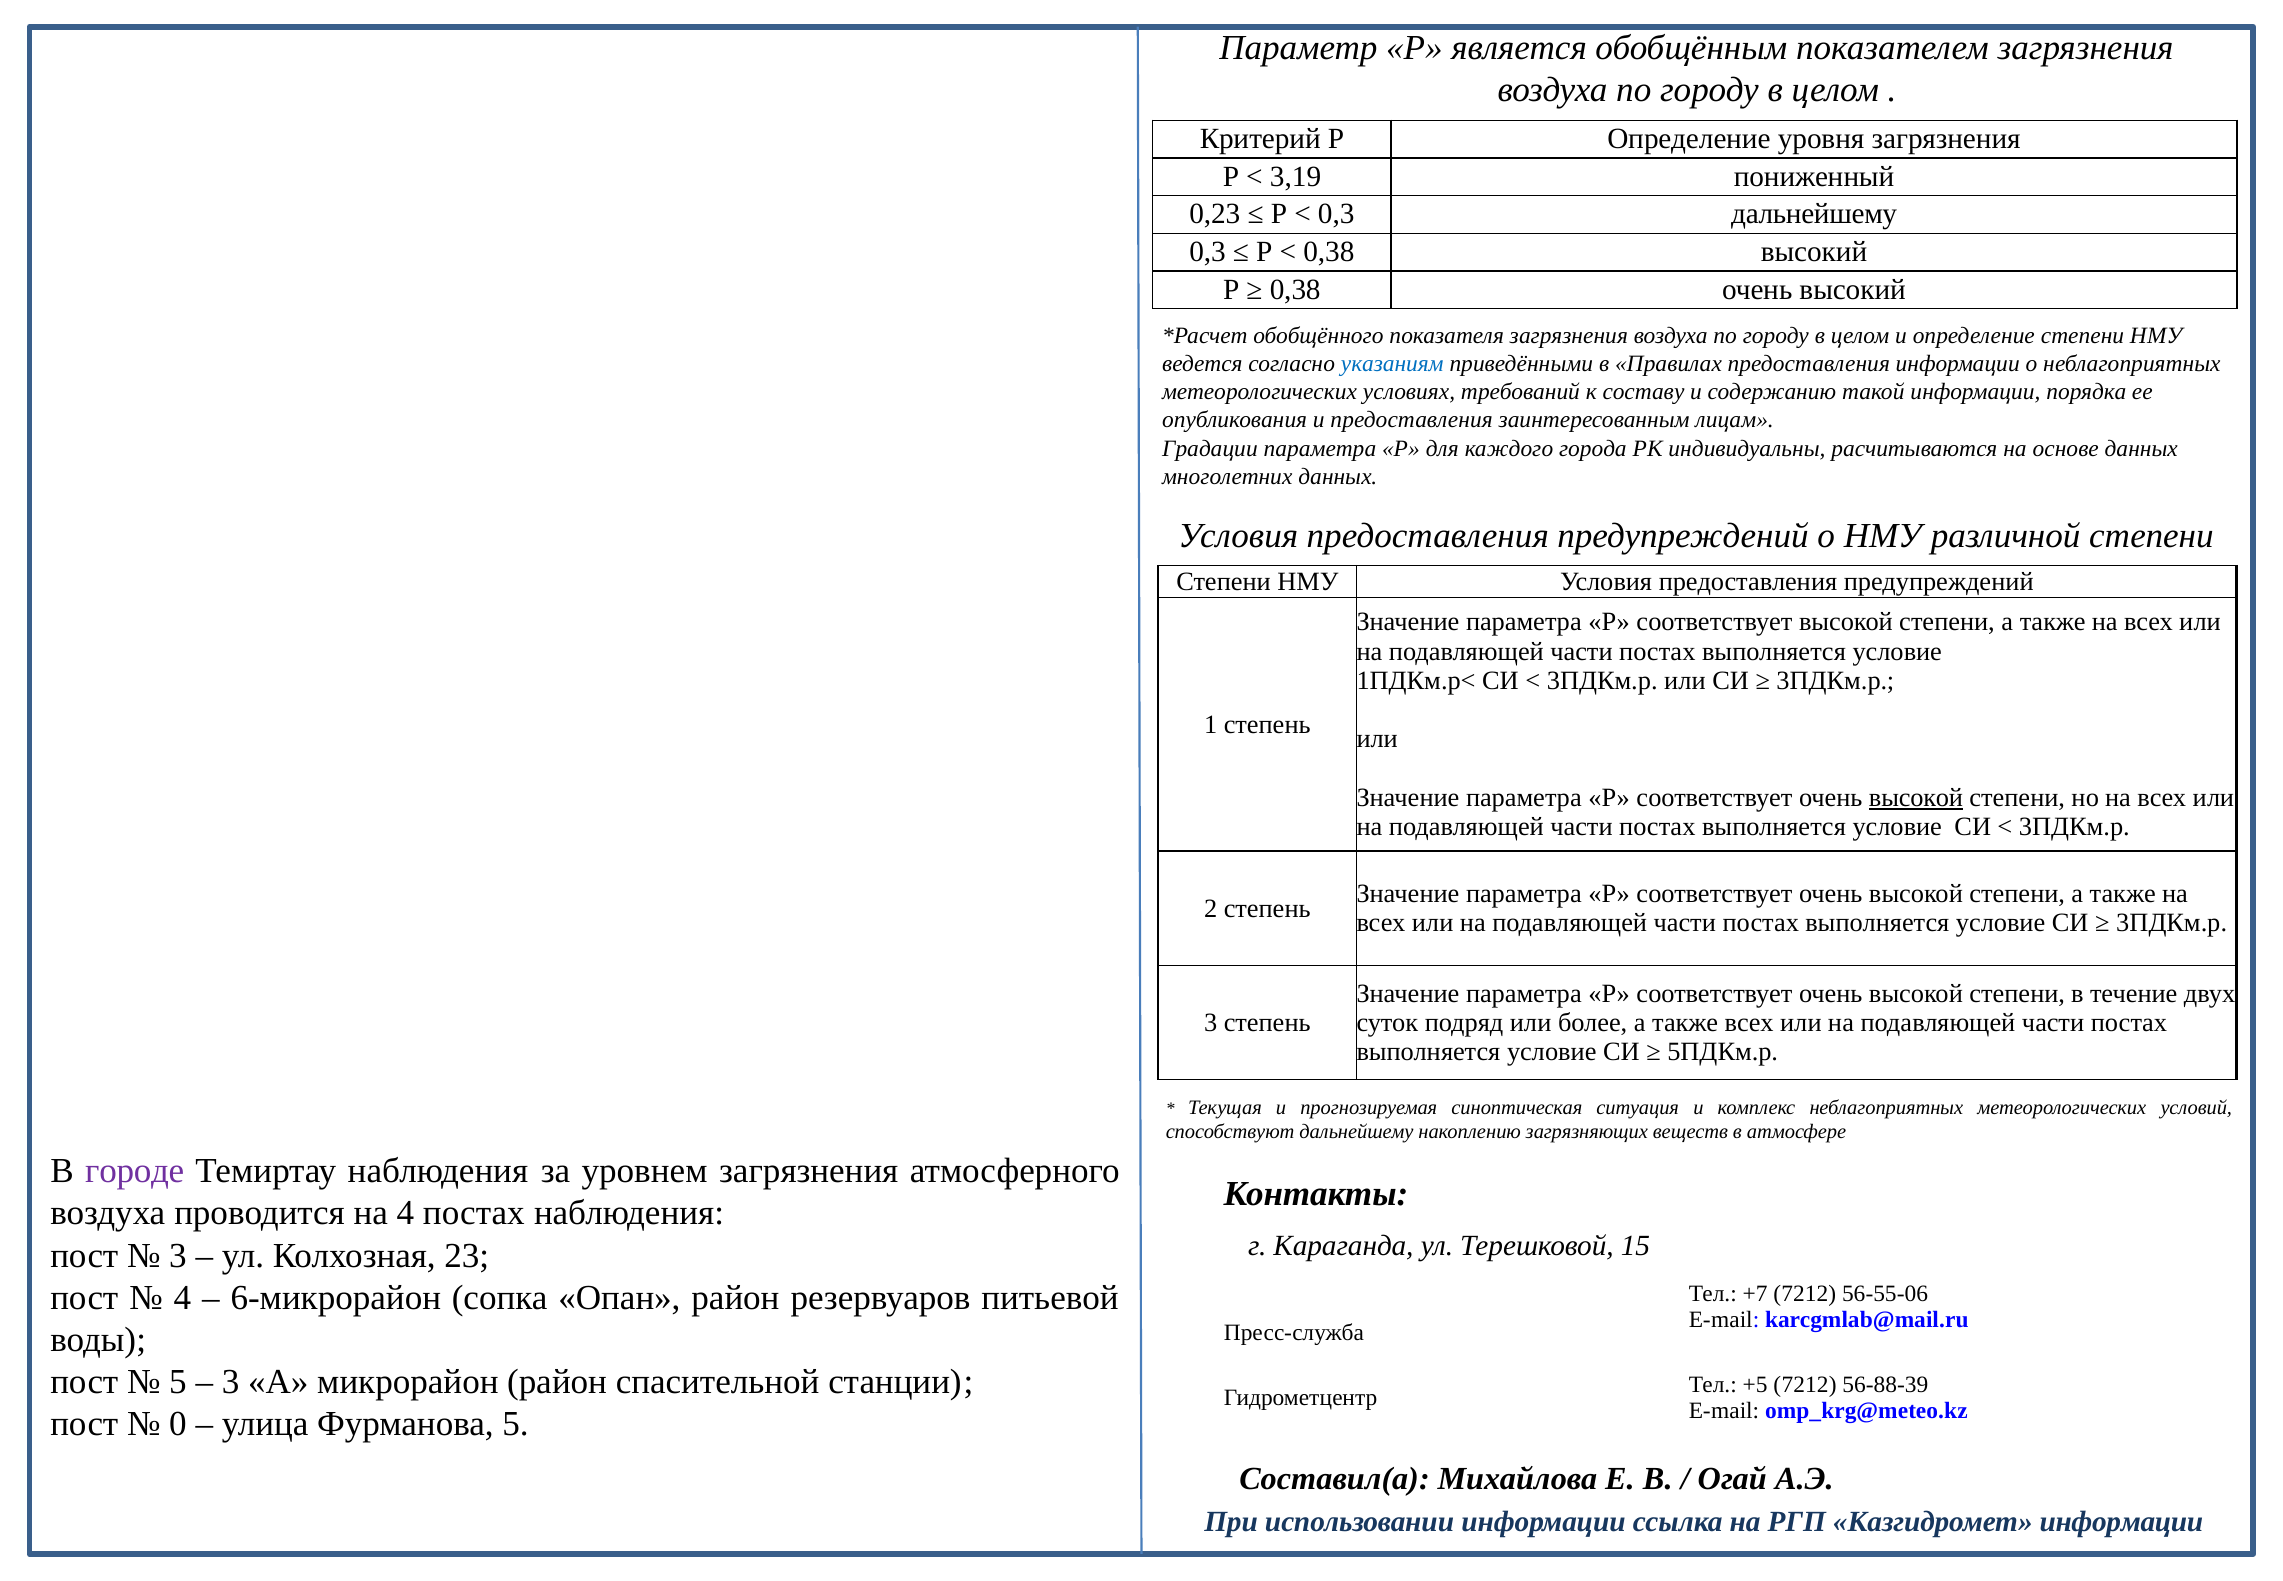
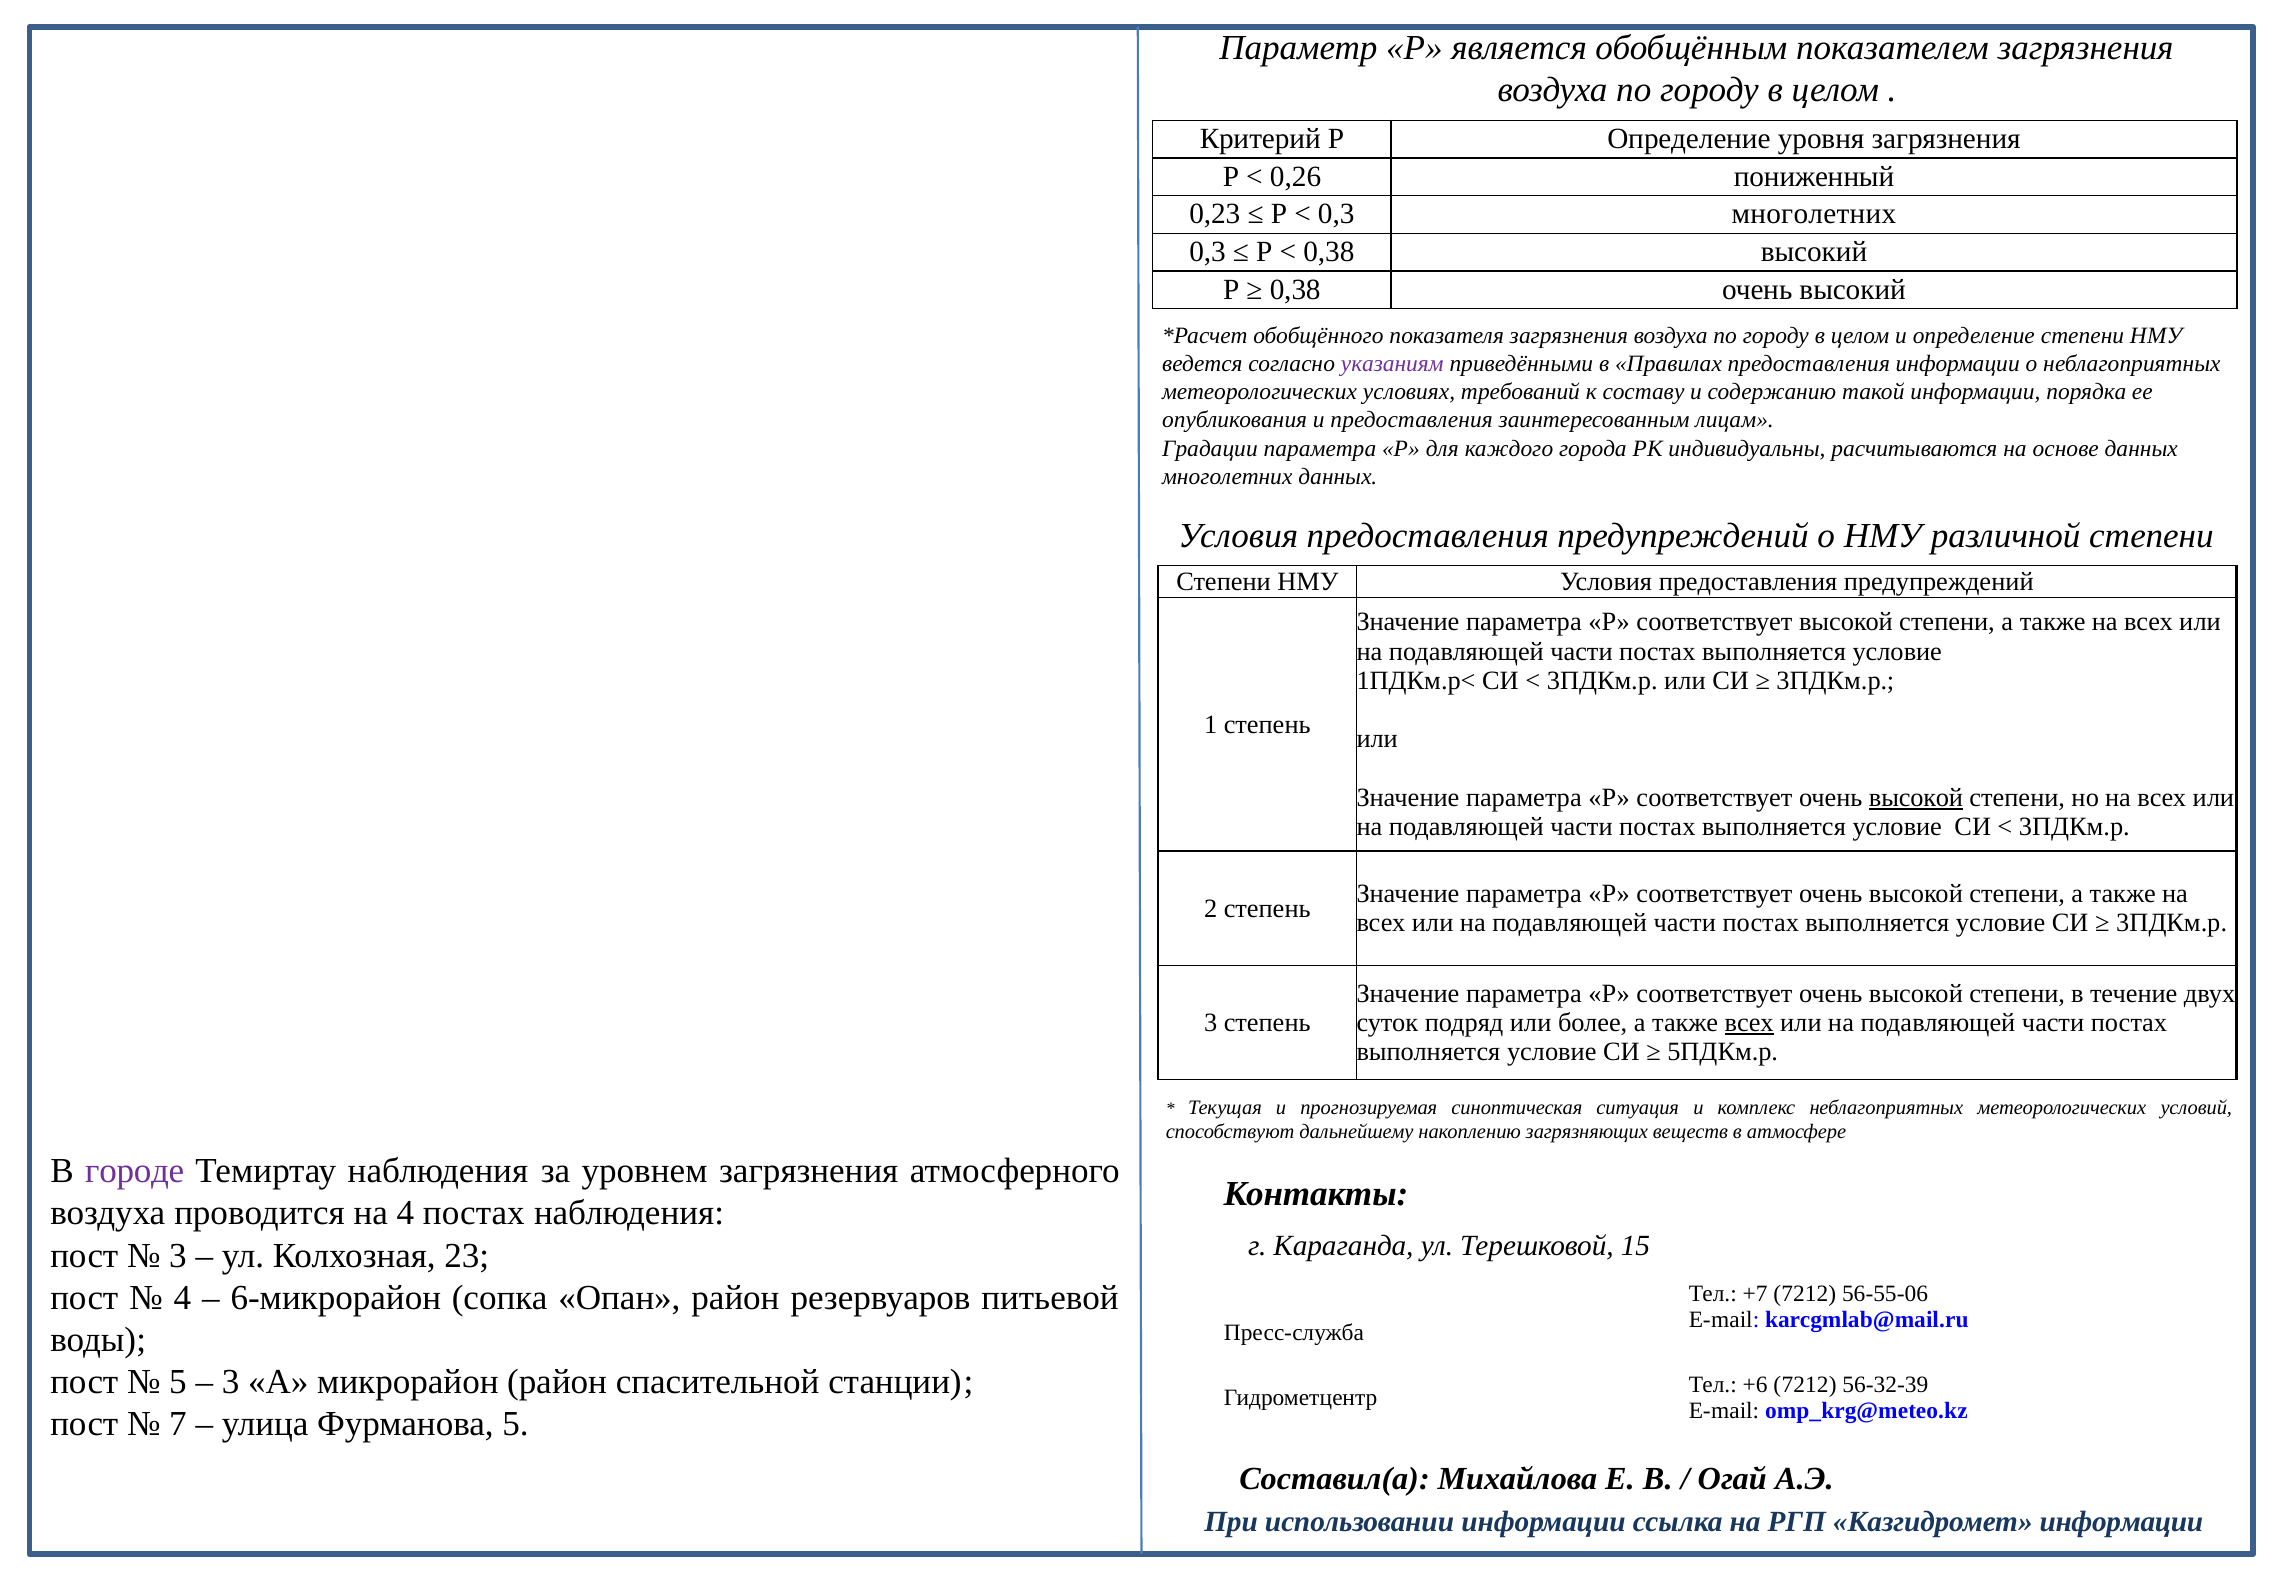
3,19: 3,19 -> 0,26 (1296, 177)
0,3 дальнейшему: дальнейшему -> многолетних (1814, 214)
указаниям colour: blue -> purple (1392, 364)
всех underline: none -> present (1749, 1022)
+5: +5 -> +6 (1755, 1385)
56-88-39: 56-88-39 -> 56-32-39 (1885, 1385)
0: 0 -> 7 (178, 1424)
